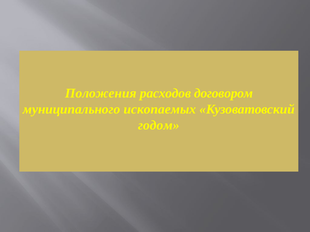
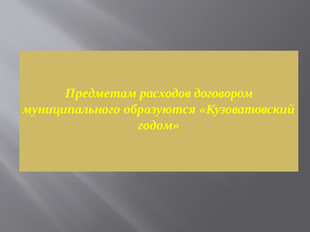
Положения: Положения -> Предметам (101, 93)
ископаемых: ископаемых -> образуются (160, 109)
